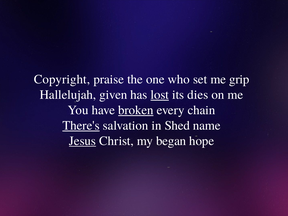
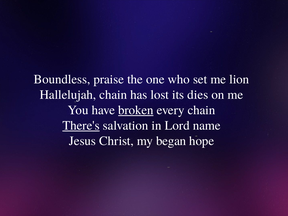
Copyright: Copyright -> Boundless (62, 79)
grip: grip -> lion (239, 79)
Hallelujah given: given -> chain (113, 95)
lost underline: present -> none (160, 95)
Shed: Shed -> Lord (177, 125)
Jesus underline: present -> none (82, 141)
